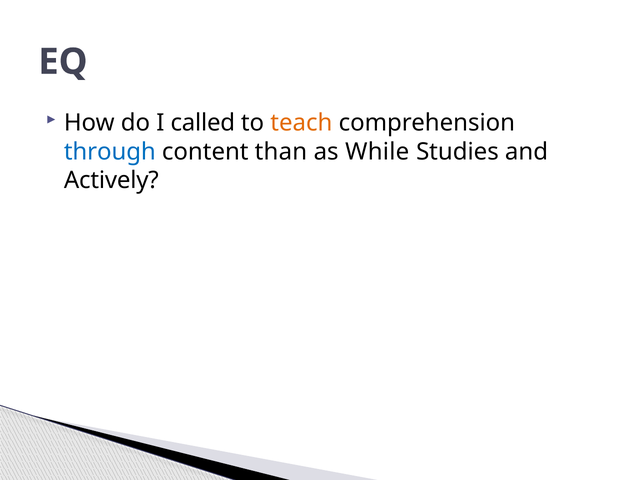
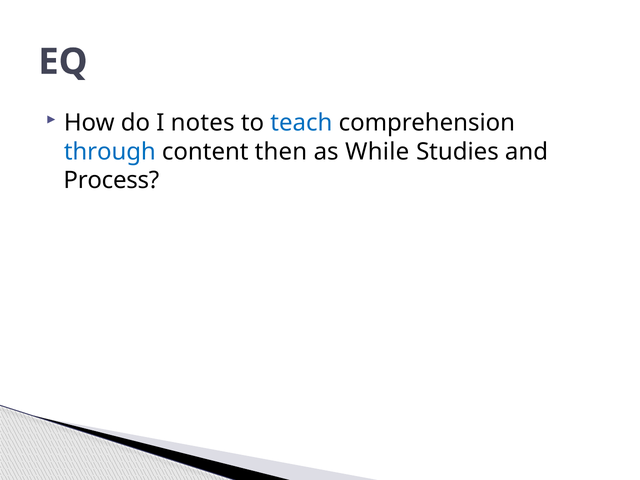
called: called -> notes (203, 123)
teach colour: orange -> blue (301, 123)
than: than -> then (281, 152)
Actively: Actively -> Process (111, 181)
